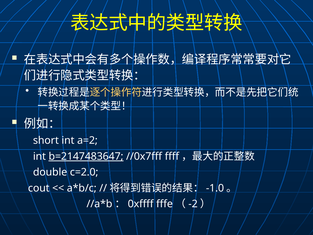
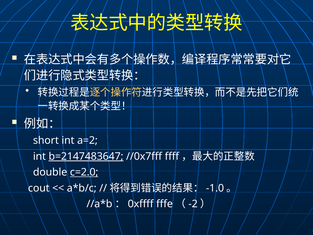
c=2.0 underline: none -> present (84, 172)
